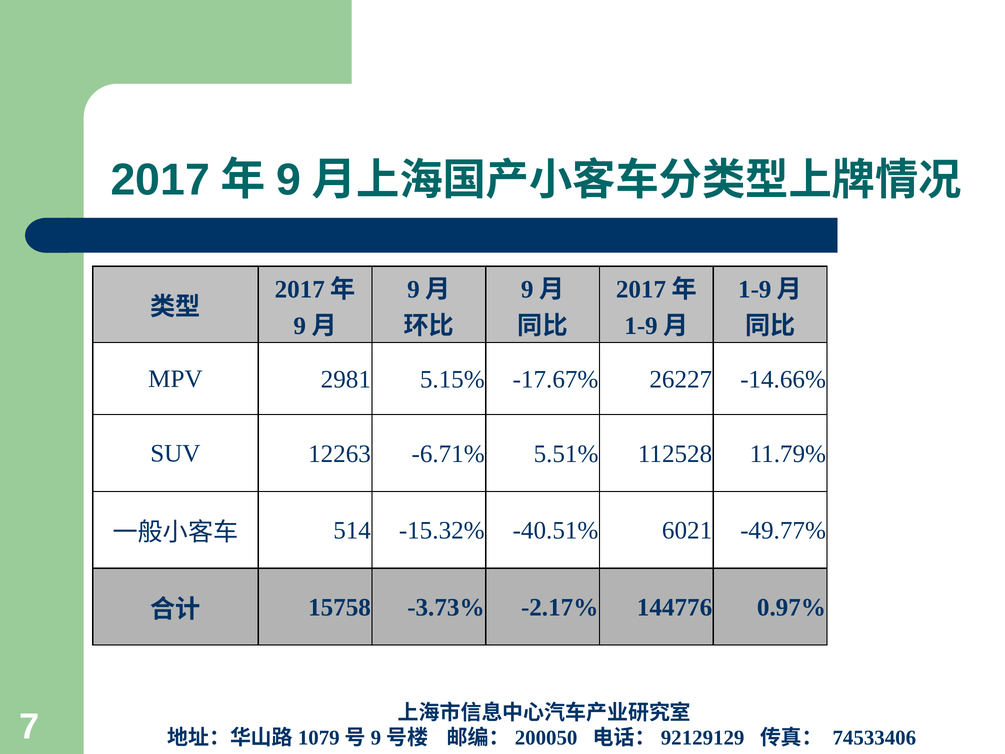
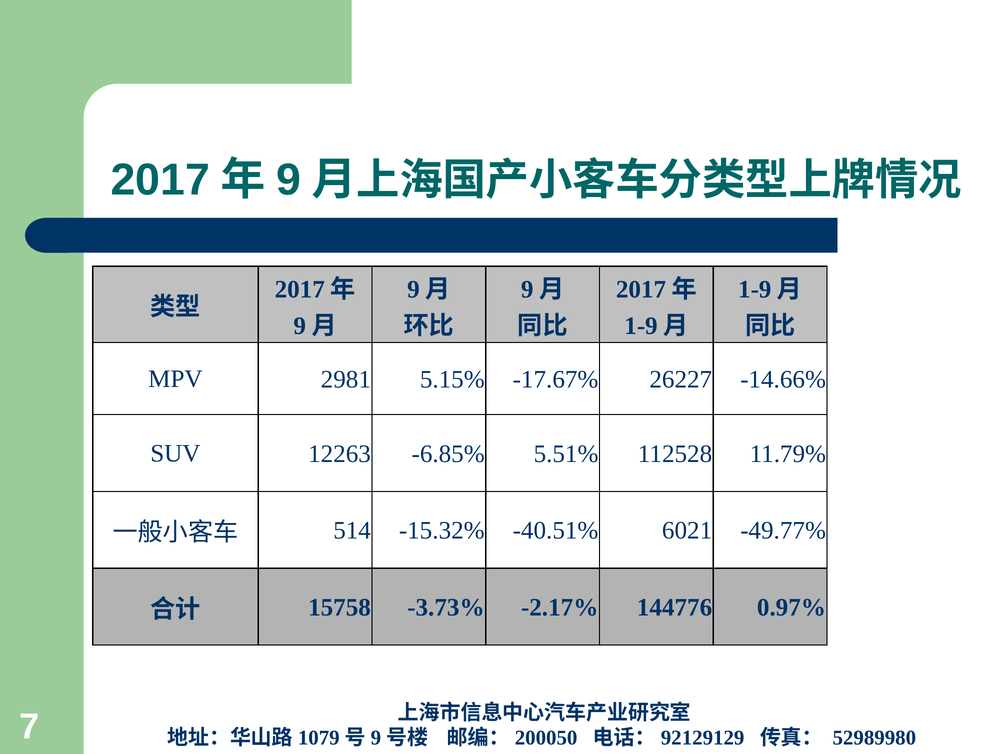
-6.71%: -6.71% -> -6.85% (448, 454)
74533406: 74533406 -> 52989980 (874, 738)
